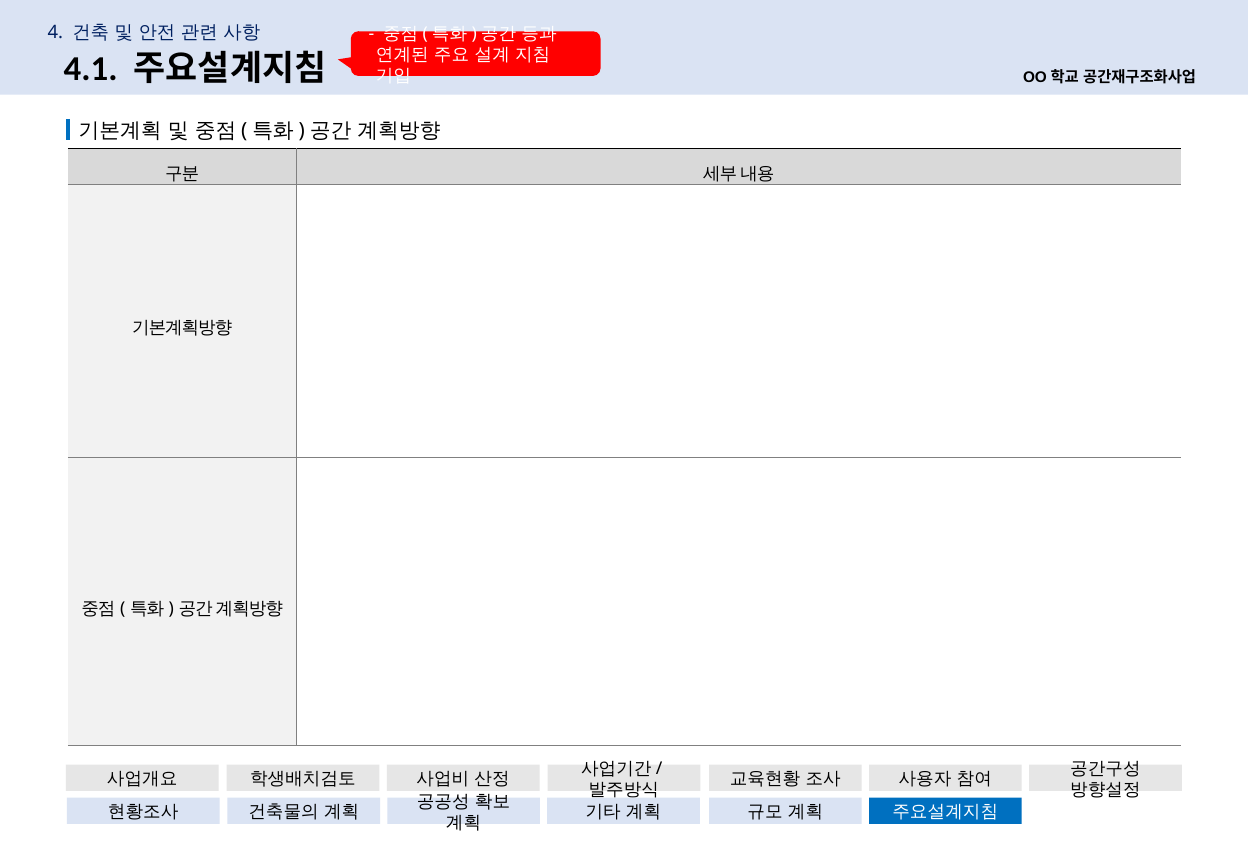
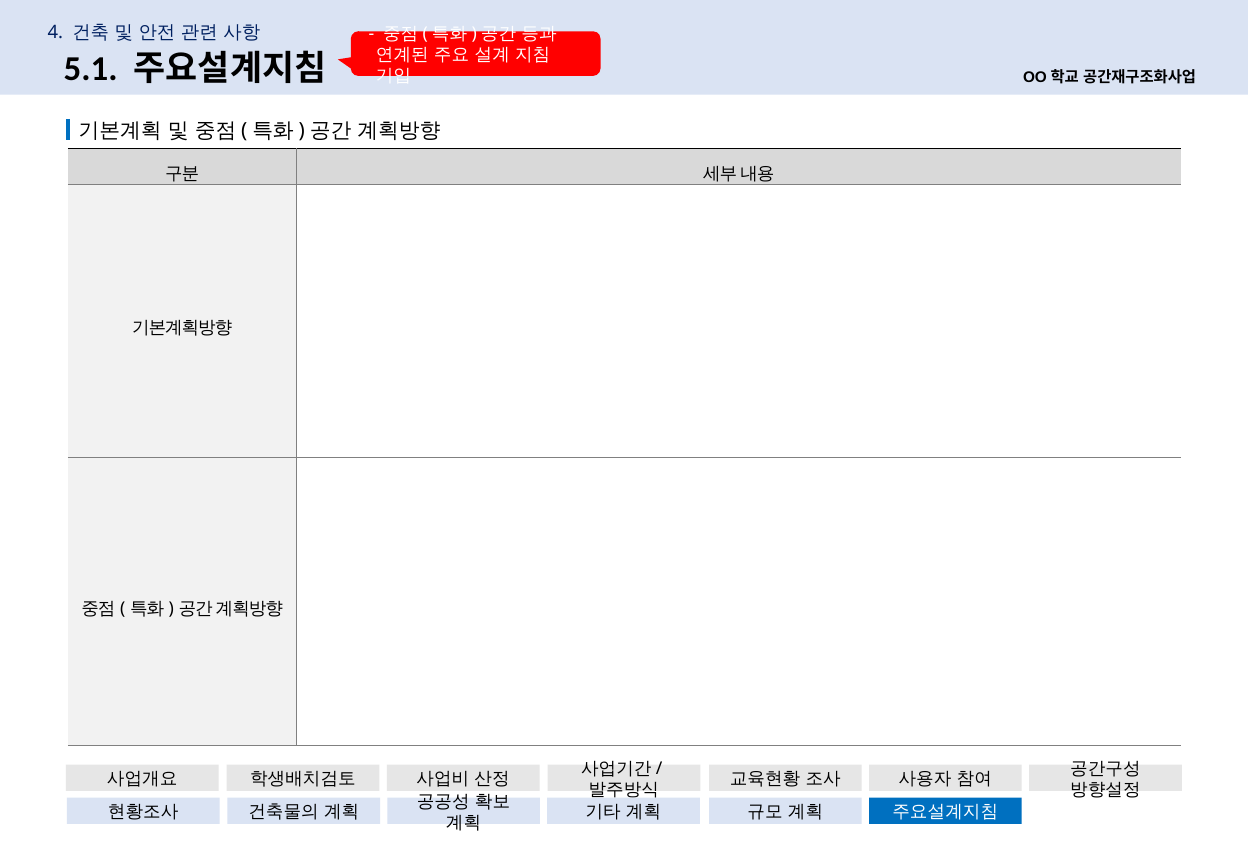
4.1: 4.1 -> 5.1 (91, 69)
